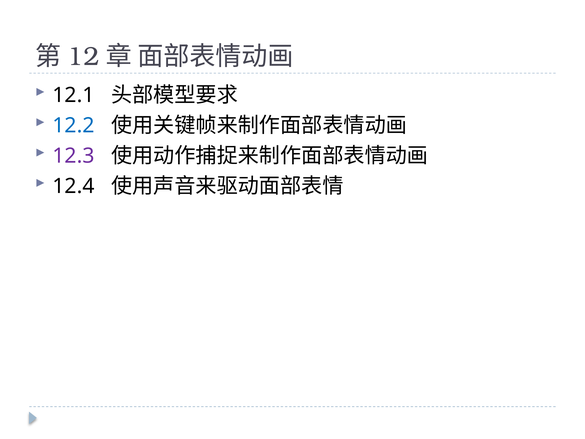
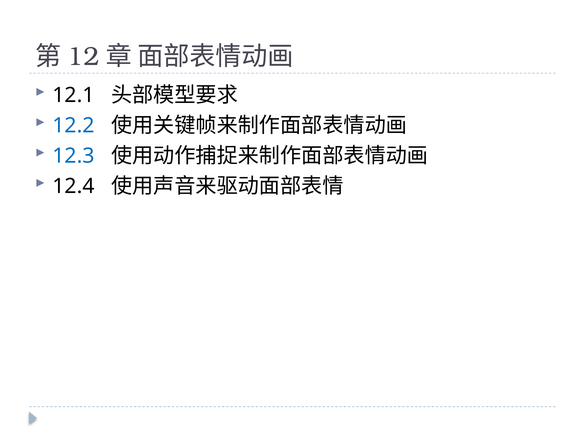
12.3 colour: purple -> blue (74, 156)
